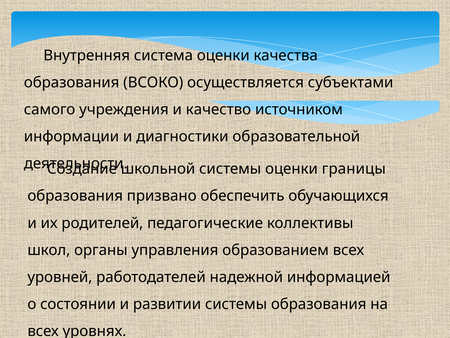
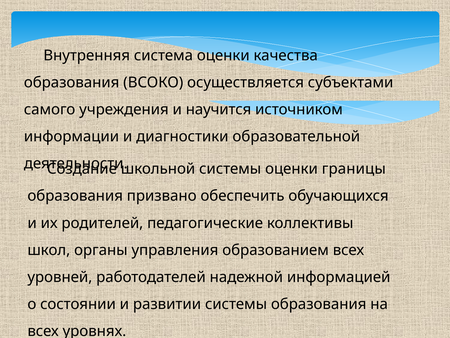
качество: качество -> научится (219, 109)
